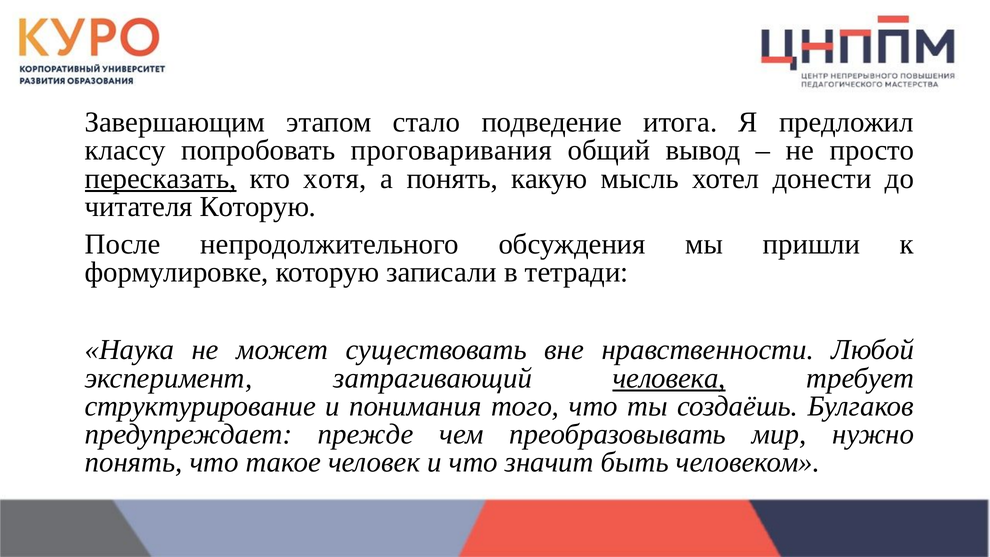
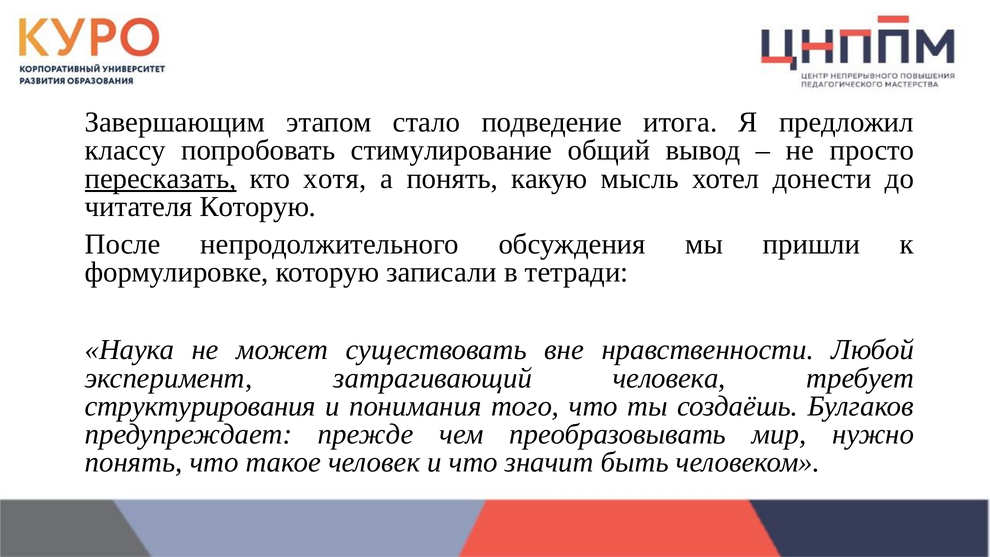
проговаривания: проговаривания -> стимулирование (452, 150)
человека underline: present -> none (669, 378)
структурирование: структурирование -> структурирования (200, 406)
